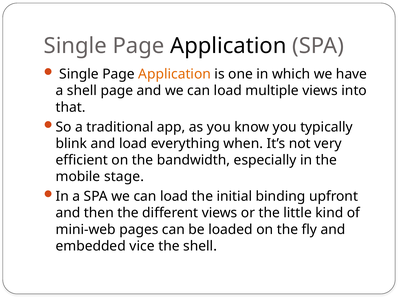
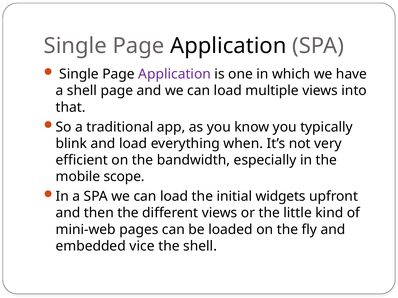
Application colour: orange -> purple (175, 74)
stage: stage -> scope (124, 177)
binding: binding -> widgets (281, 197)
